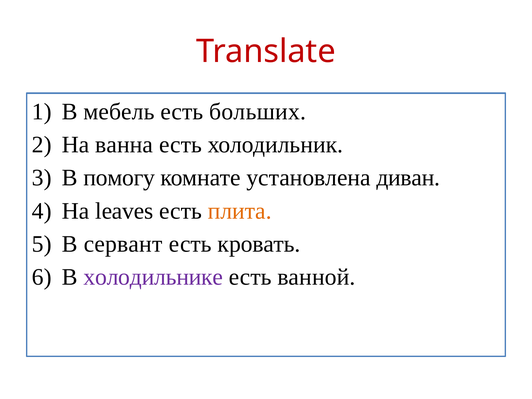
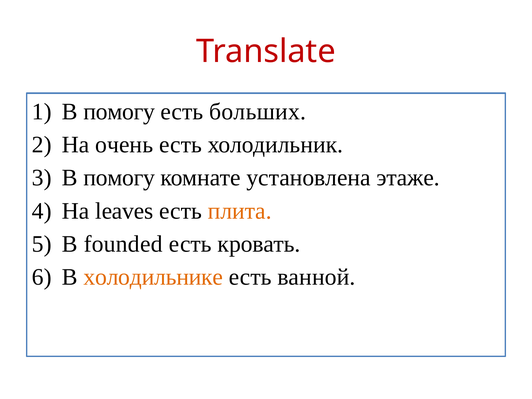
мебель: мебель -> помогу (119, 112)
ванна: ванна -> очень (124, 145)
диван: диван -> этаже (408, 178)
сервант: сервант -> founded (123, 244)
холодильнике colour: purple -> orange (153, 277)
